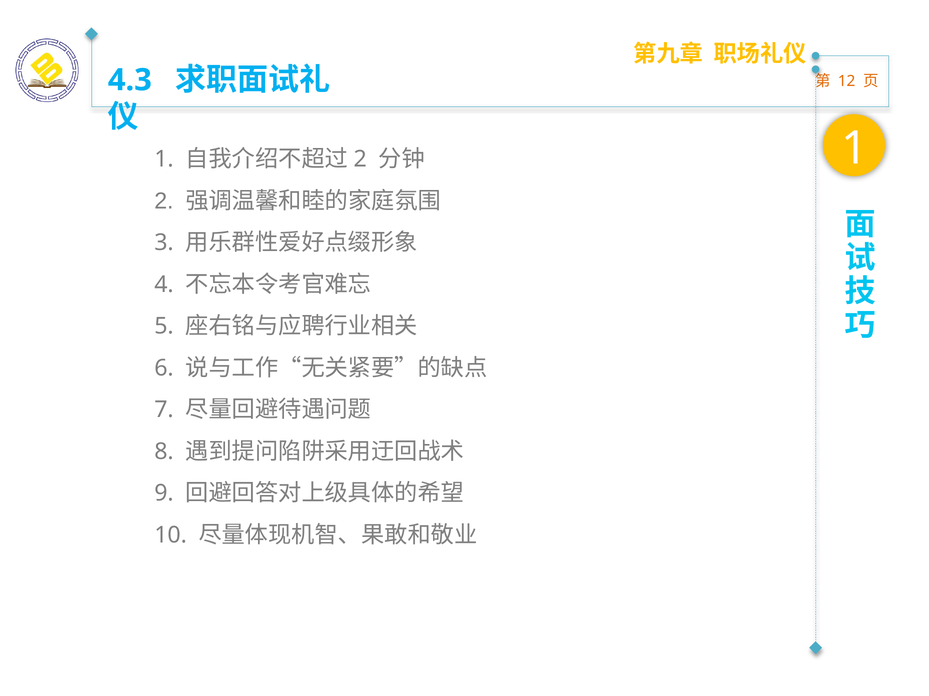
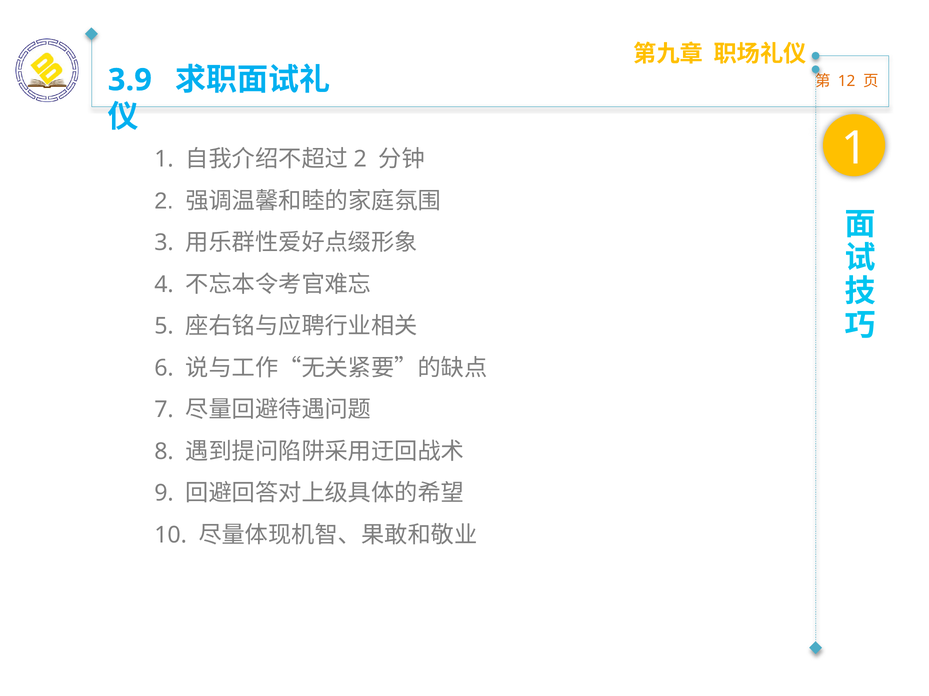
4.3: 4.3 -> 3.9 (130, 80)
